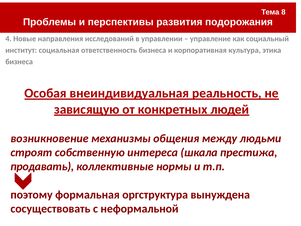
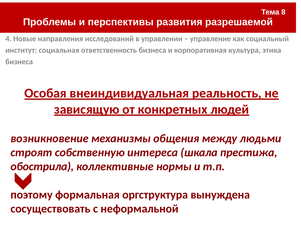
подорожания: подорожания -> разрешаемой (239, 22)
продавать: продавать -> обострила (42, 166)
